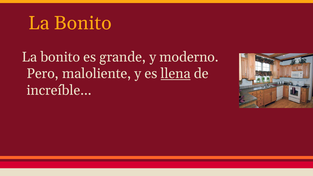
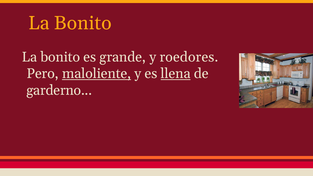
moderno: moderno -> roedores (189, 57)
maloliente underline: none -> present (97, 74)
increíble: increíble -> garderno (59, 90)
